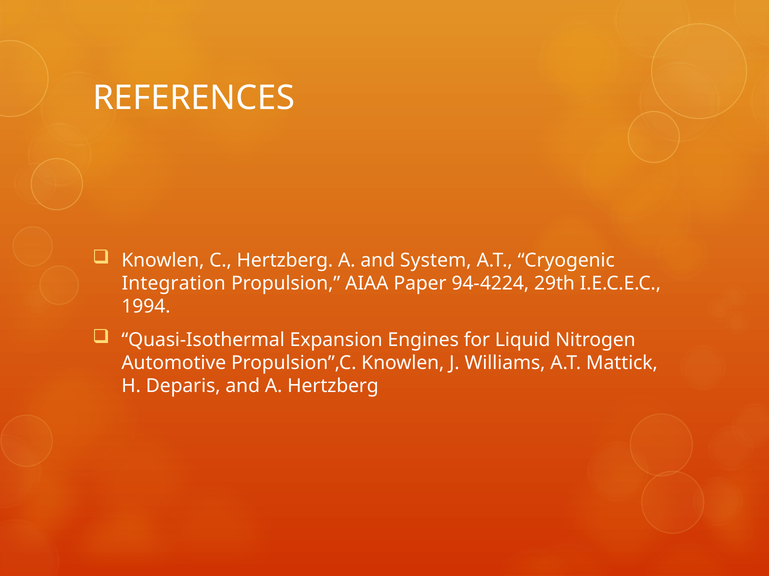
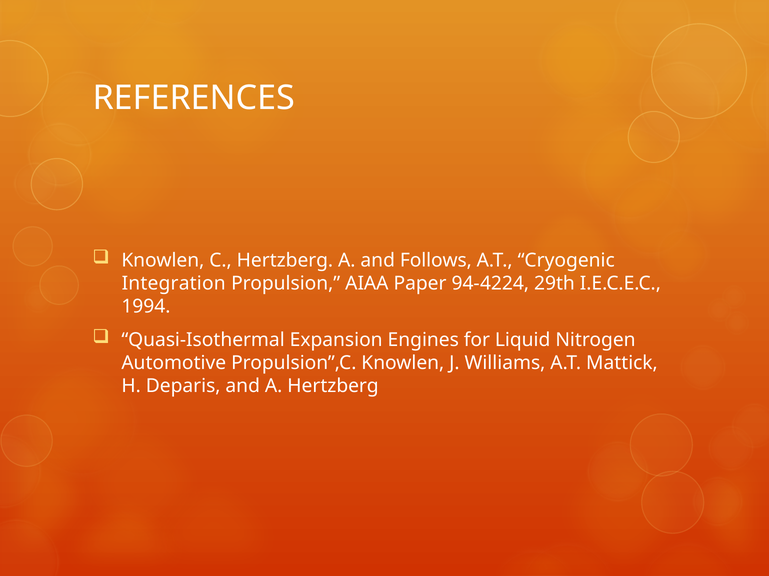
System: System -> Follows (436, 261)
